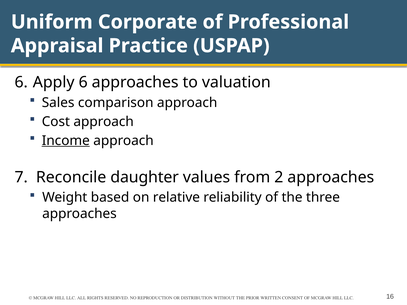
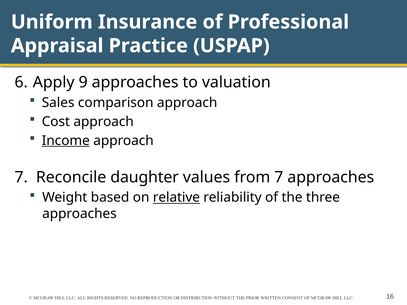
Corporate: Corporate -> Insurance (148, 22)
Apply 6: 6 -> 9 (83, 83)
from 2: 2 -> 7 (279, 177)
relative underline: none -> present (176, 198)
